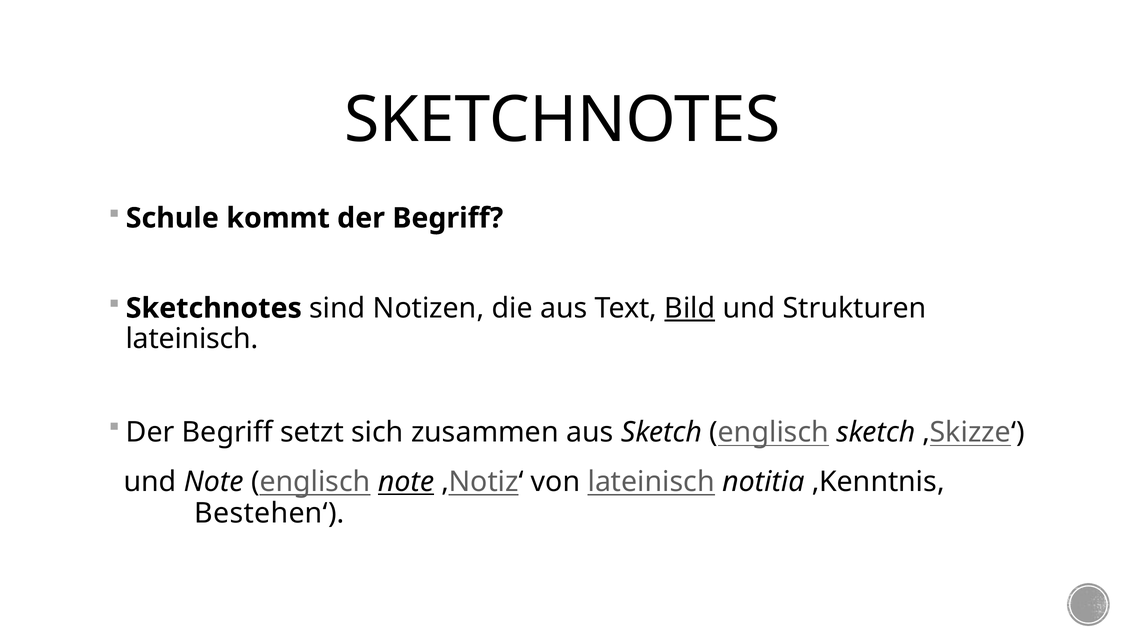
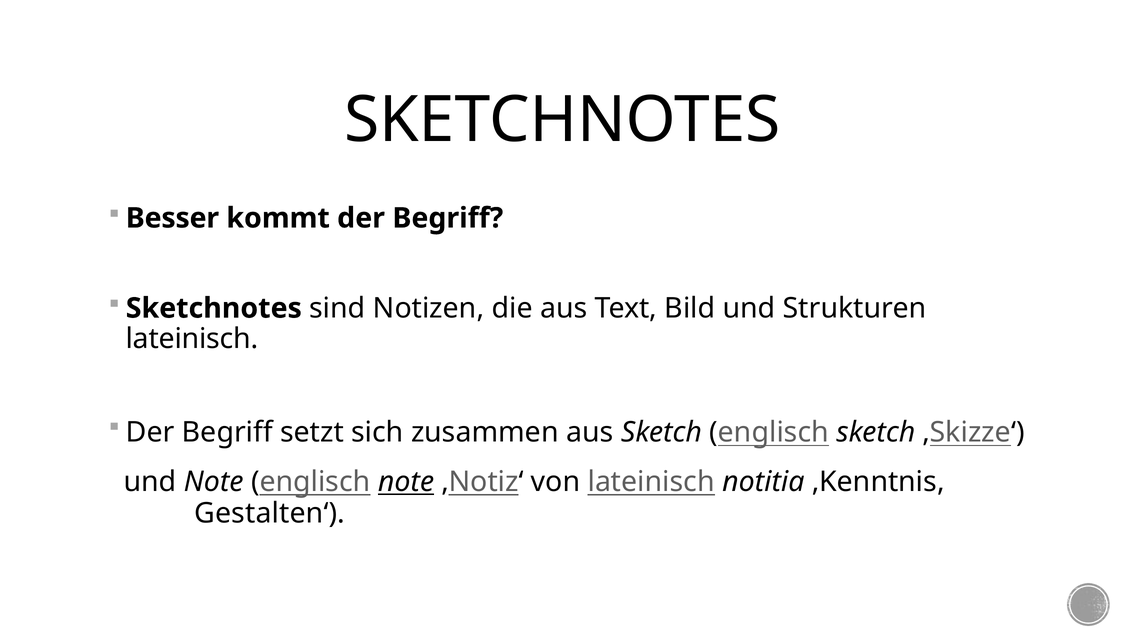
Schule: Schule -> Besser (172, 218)
Bild underline: present -> none (690, 308)
Bestehen‘: Bestehen‘ -> Gestalten‘ (270, 513)
